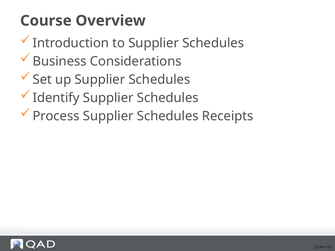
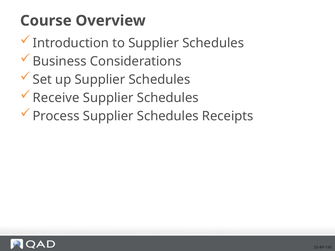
Identify: Identify -> Receive (56, 98)
